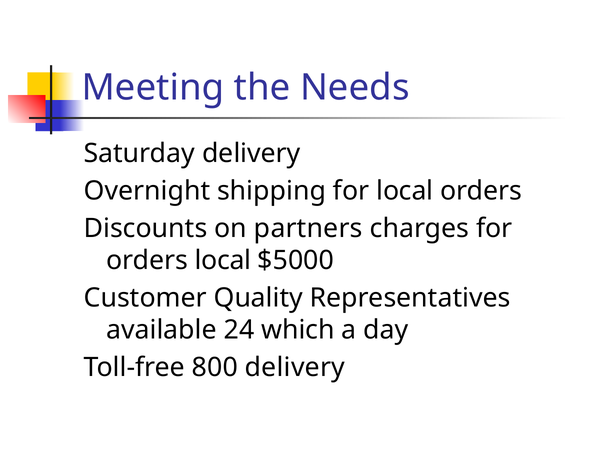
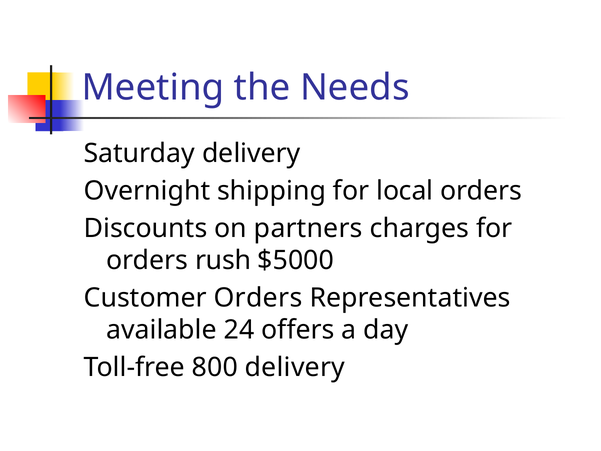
orders local: local -> rush (223, 260)
Customer Quality: Quality -> Orders (258, 298)
which: which -> offers (298, 330)
